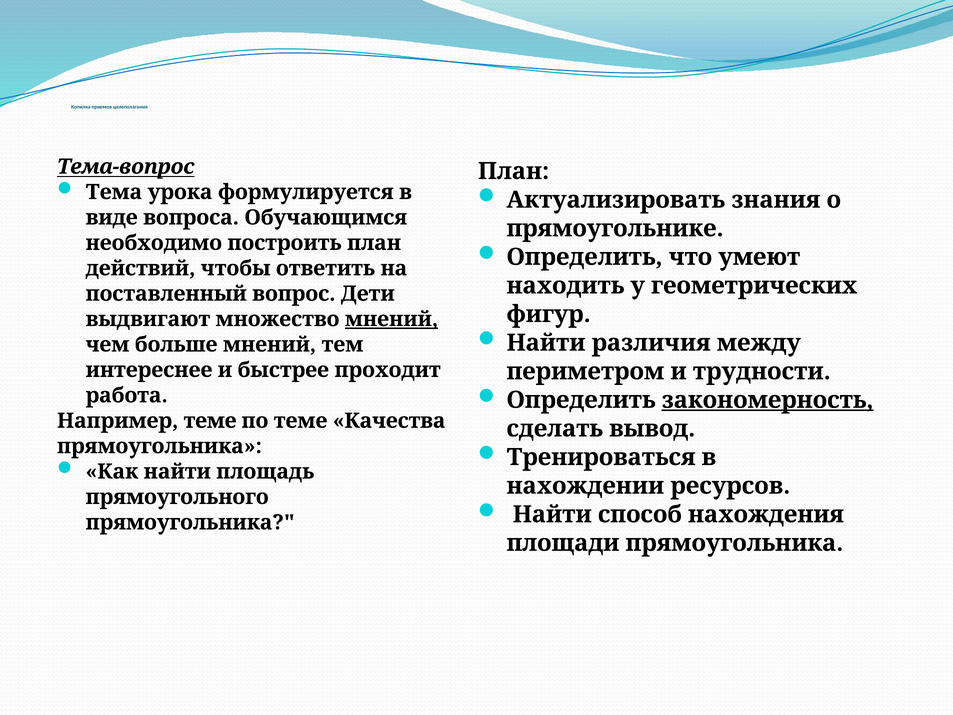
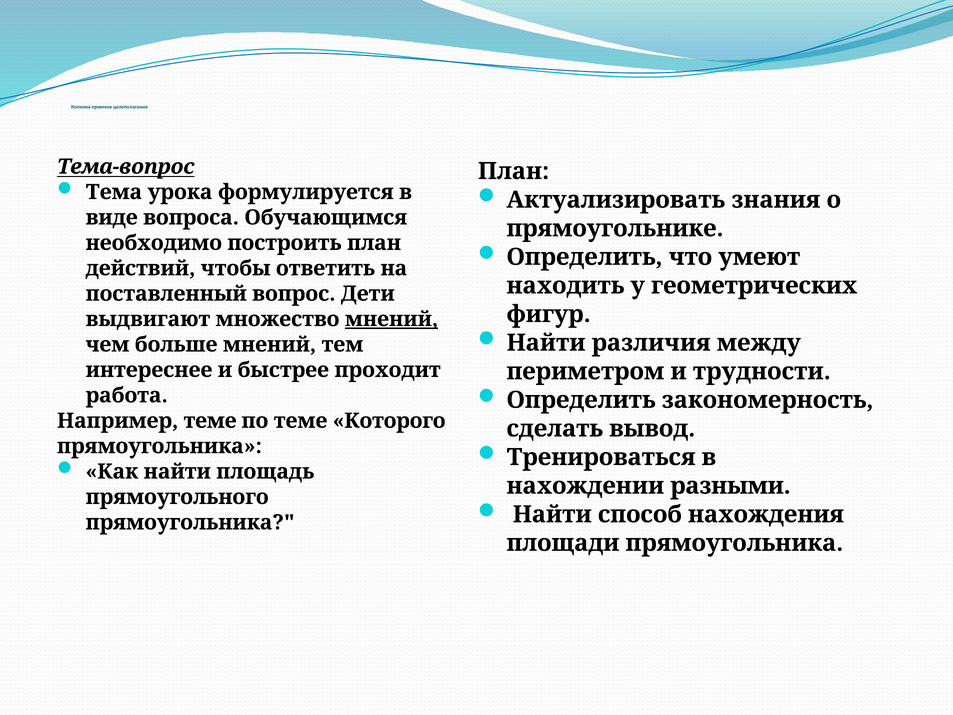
закономерность underline: present -> none (768, 400)
Качества: Качества -> Которого (389, 421)
ресурсов: ресурсов -> разными (730, 486)
